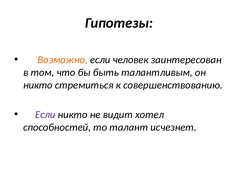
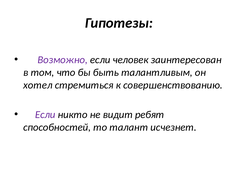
Возможно colour: orange -> purple (63, 60)
никто: никто -> хотел (38, 85)
хотел: хотел -> ребят (150, 115)
